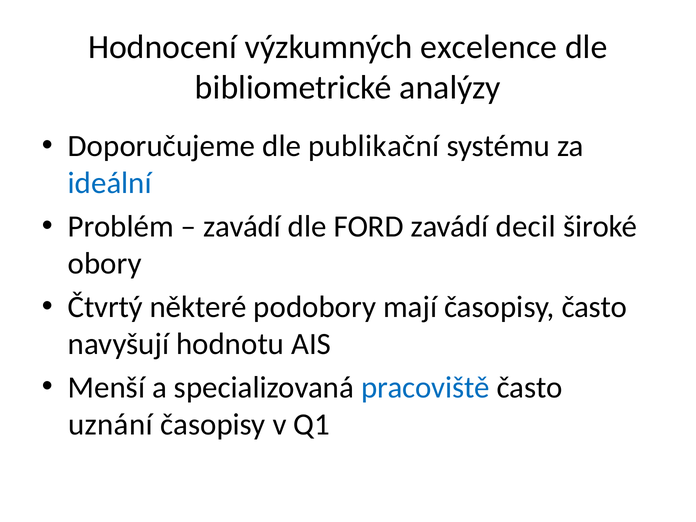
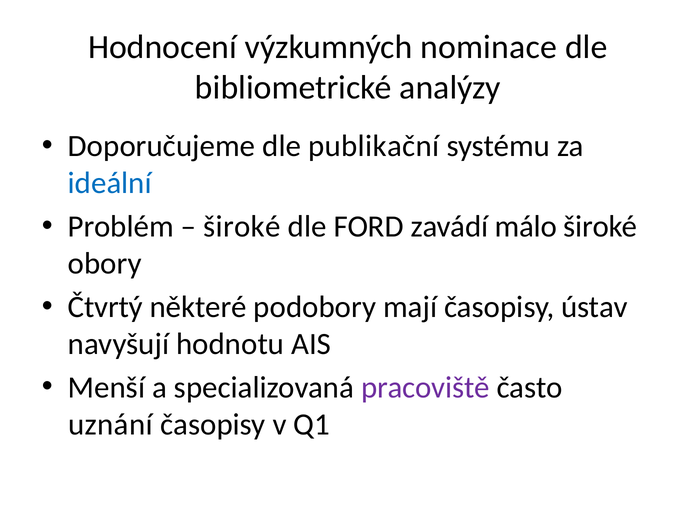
excelence: excelence -> nominace (489, 47)
zavádí: zavádí -> široké (242, 226)
decil: decil -> málo (526, 226)
časopisy často: často -> ústav (594, 307)
pracoviště colour: blue -> purple (425, 387)
